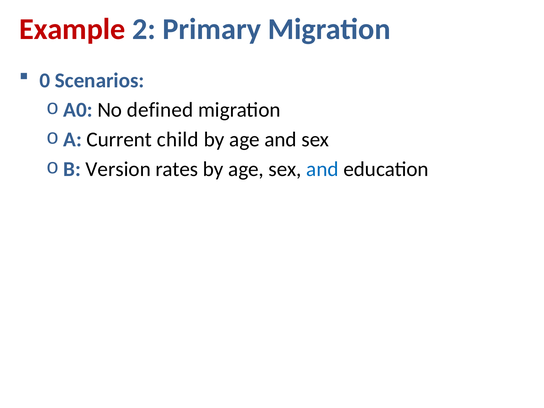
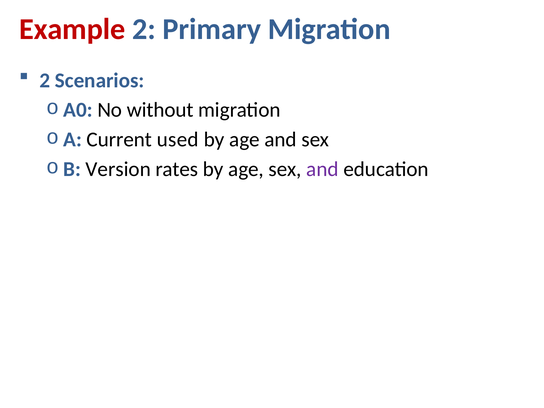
0: 0 -> 2 (45, 80)
defined: defined -> without (160, 110)
child: child -> used (178, 140)
and colour: blue -> purple (322, 169)
